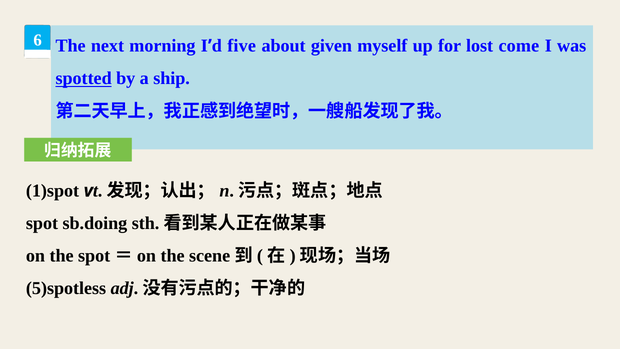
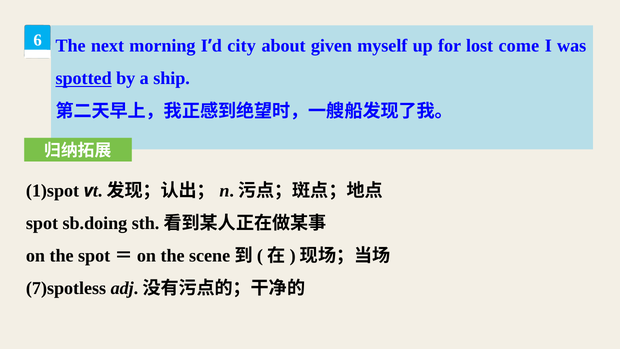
five: five -> city (242, 46)
5)spotless: 5)spotless -> 7)spotless (66, 288)
